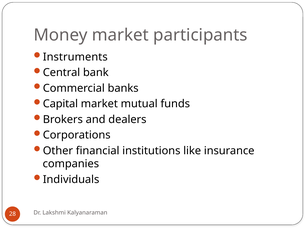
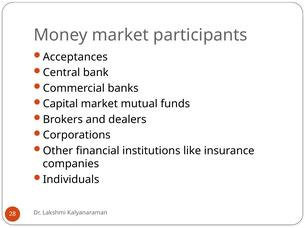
Instruments: Instruments -> Acceptances (75, 57)
